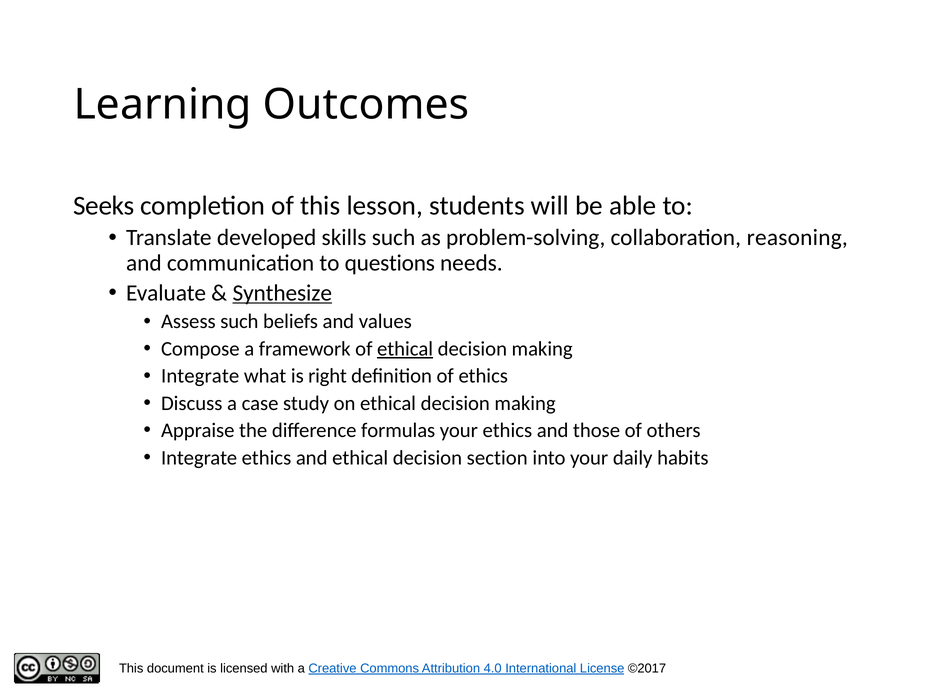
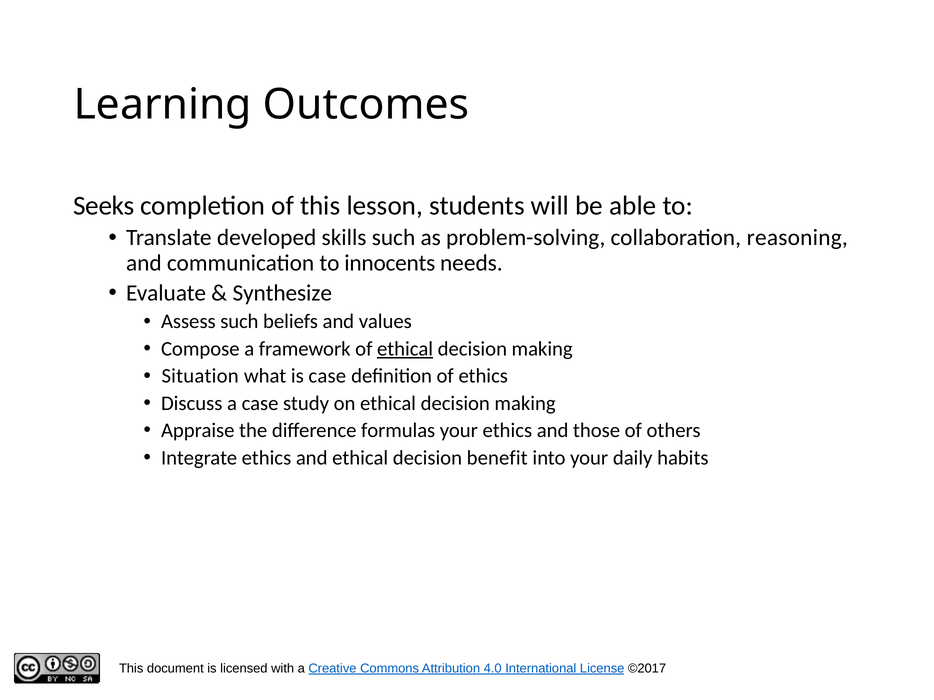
questions: questions -> innocents (390, 263)
Synthesize underline: present -> none (282, 293)
Integrate: Integrate -> Situation (200, 376)
is right: right -> case (327, 376)
section: section -> benefit (497, 458)
